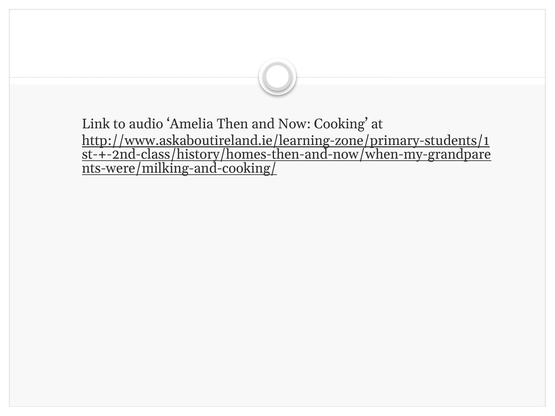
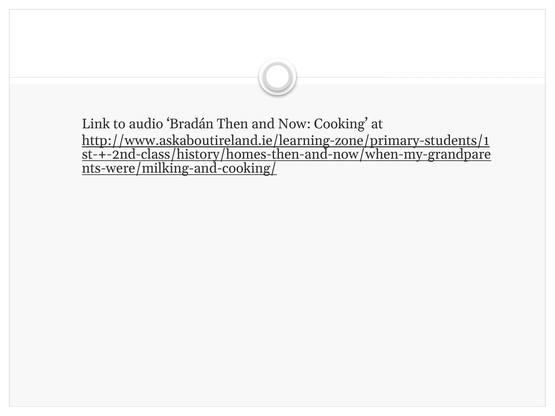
Amelia: Amelia -> Bradán (190, 124)
